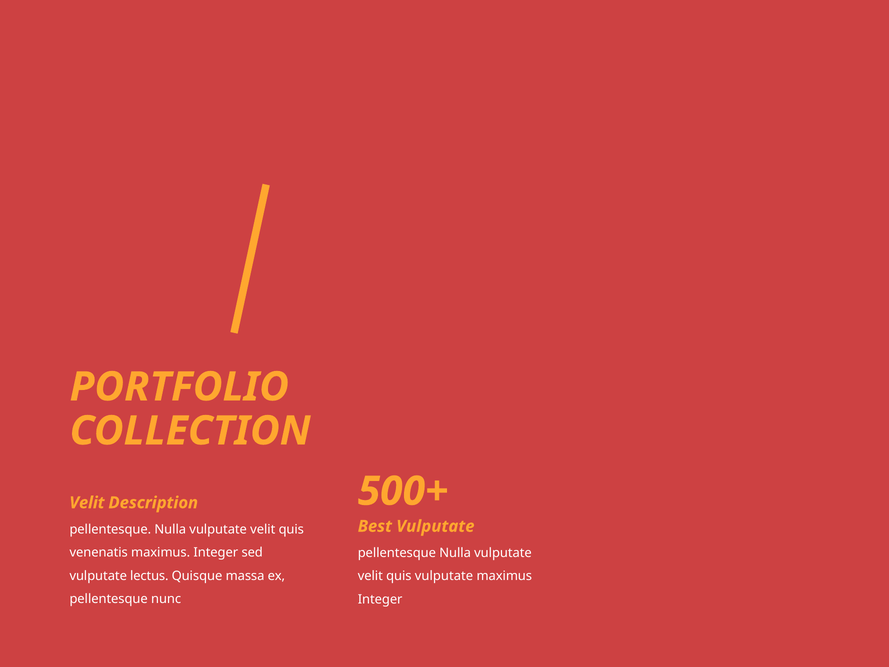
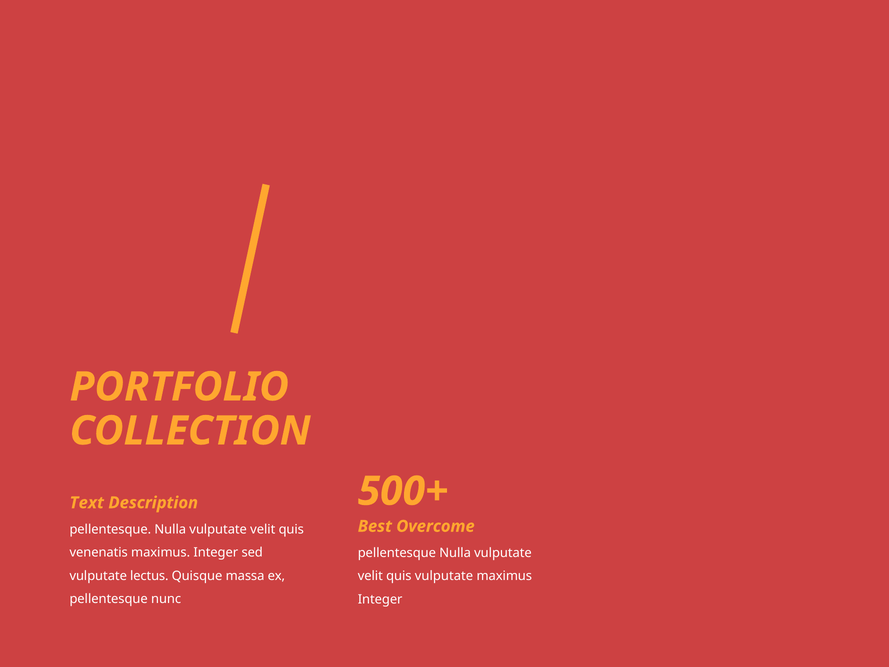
Velit: Velit -> Text (87, 503)
Best Vulputate: Vulputate -> Overcome (435, 526)
